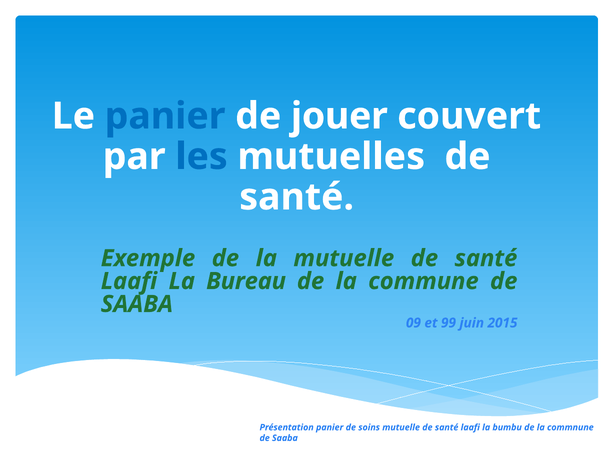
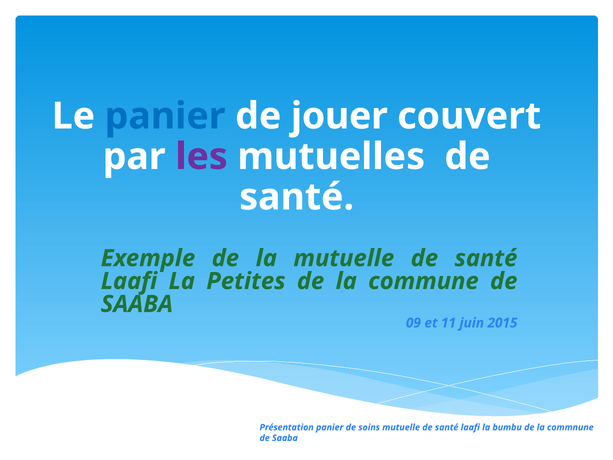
les colour: blue -> purple (202, 157)
Bureau: Bureau -> Petites (246, 281)
99: 99 -> 11 (449, 323)
